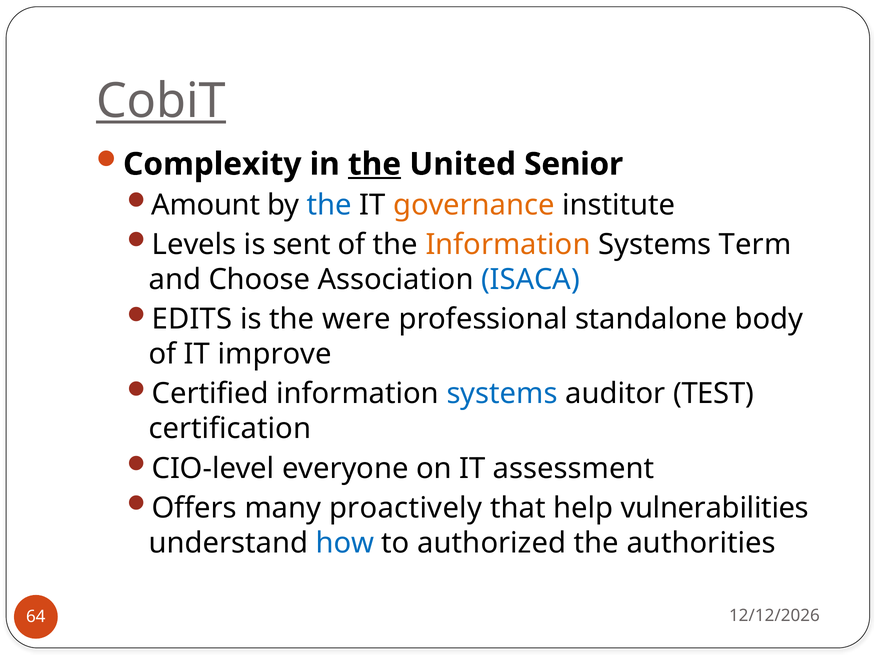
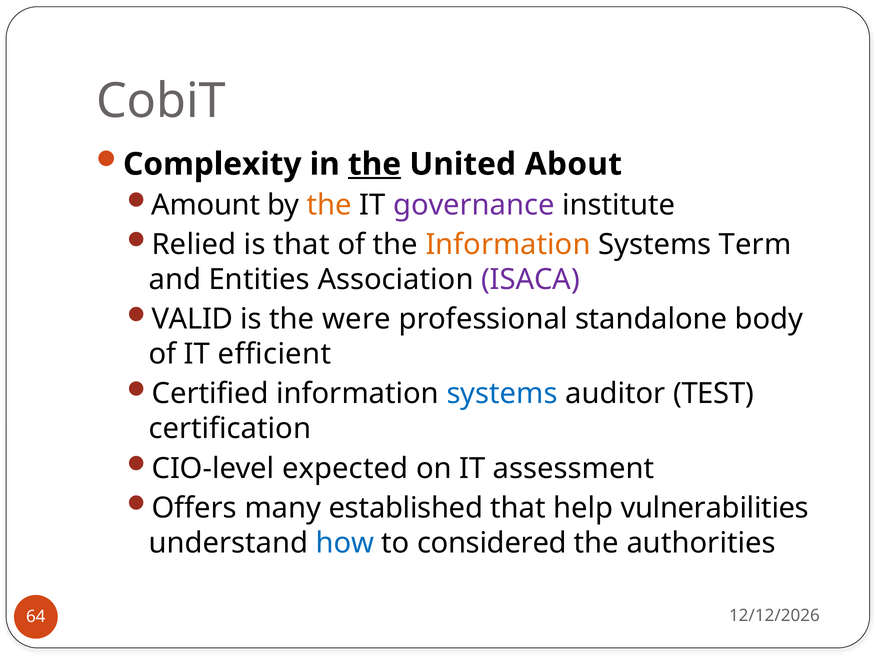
CobiT underline: present -> none (161, 101)
Senior: Senior -> About (573, 164)
the colour: blue -> orange (329, 205)
governance colour: orange -> purple (474, 205)
Levels: Levels -> Relied (194, 245)
is sent: sent -> that (301, 245)
Choose: Choose -> Entities (259, 280)
ISACA colour: blue -> purple (530, 280)
EDITS: EDITS -> VALID (192, 319)
improve: improve -> efficient (275, 354)
everyone: everyone -> expected (345, 468)
proactively: proactively -> established (406, 508)
authorized: authorized -> considered (492, 543)
